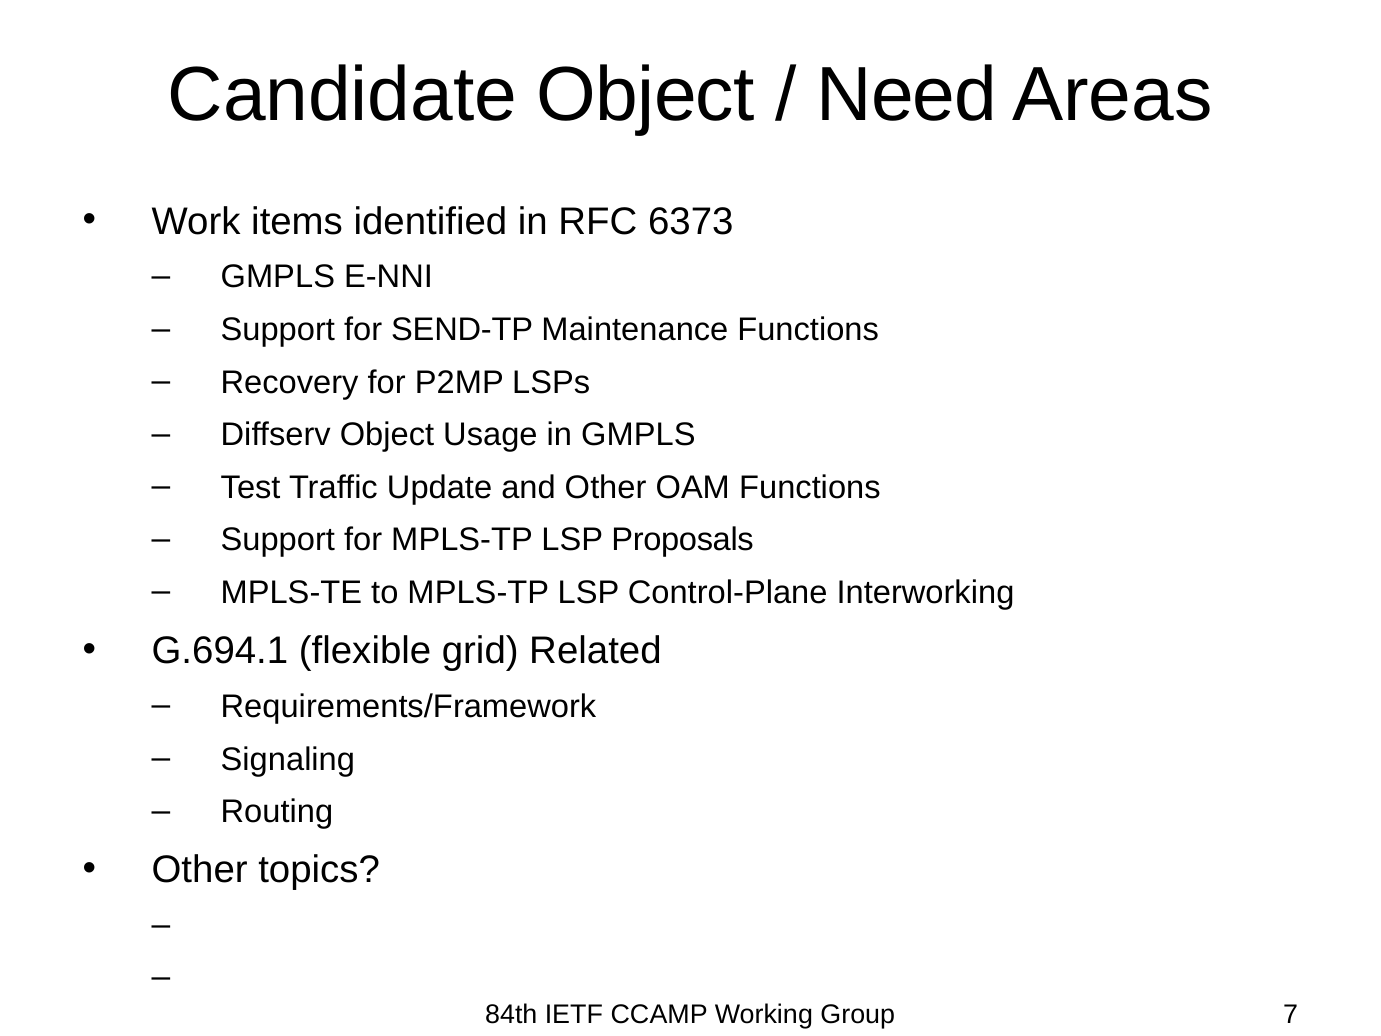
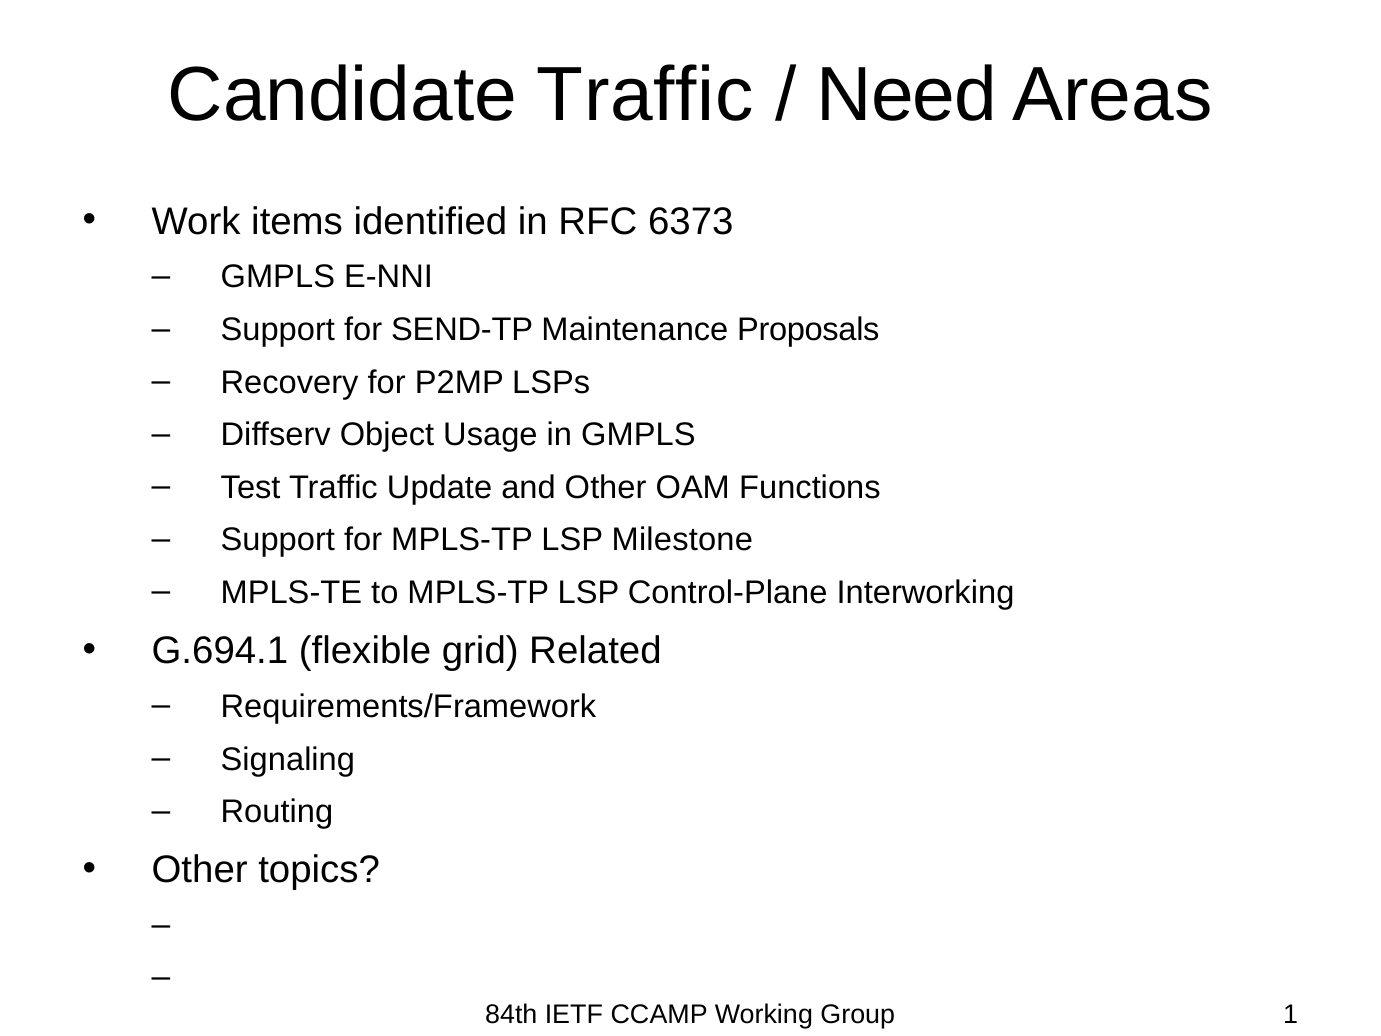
Candidate Object: Object -> Traffic (645, 95)
Maintenance Functions: Functions -> Proposals (808, 330)
Proposals: Proposals -> Milestone (682, 540)
7: 7 -> 1 (1291, 1015)
